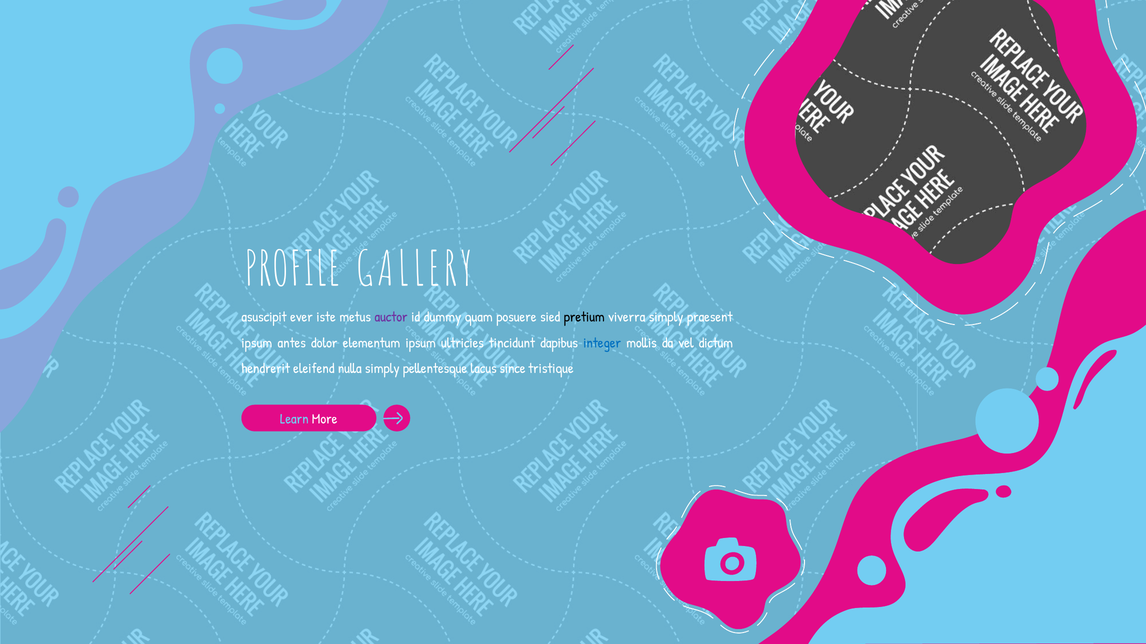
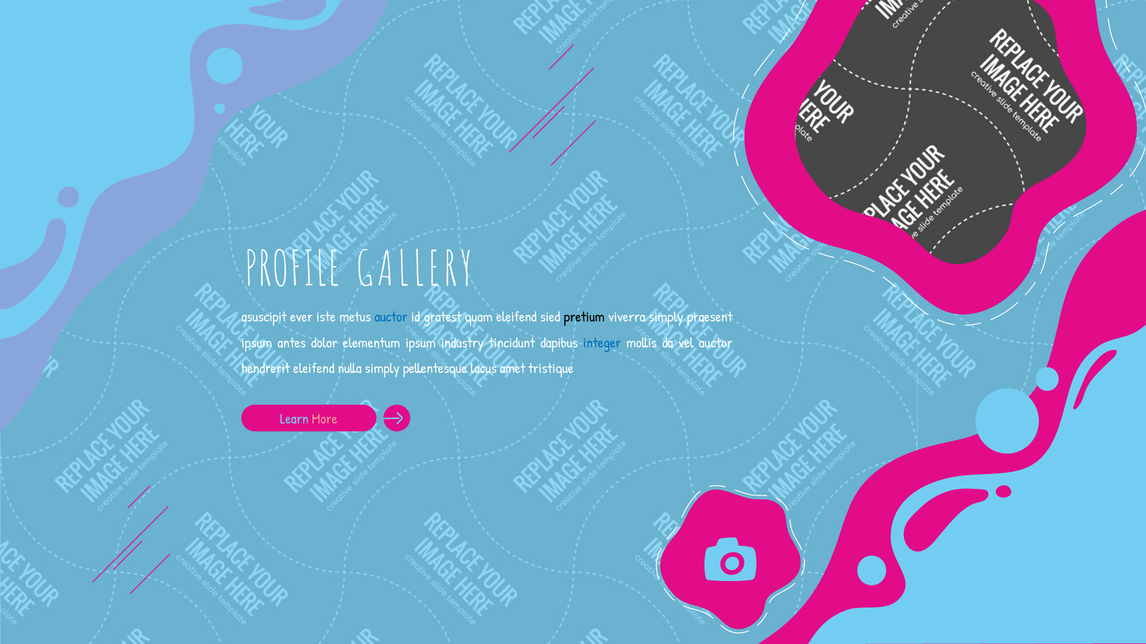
auctor colour: purple -> blue (391, 317)
dummy: dummy -> gratest (443, 317)
quam posuere: posuere -> eleifend (517, 317)
ultricies: ultricies -> industry (462, 343)
vel dictum: dictum -> auctor (716, 343)
since: since -> amet (513, 369)
More colour: white -> pink (325, 419)
